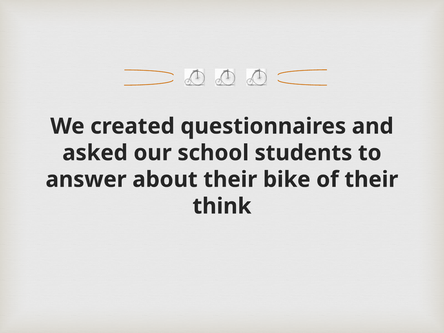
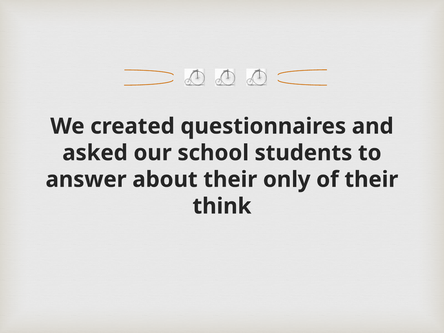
bike: bike -> only (287, 180)
